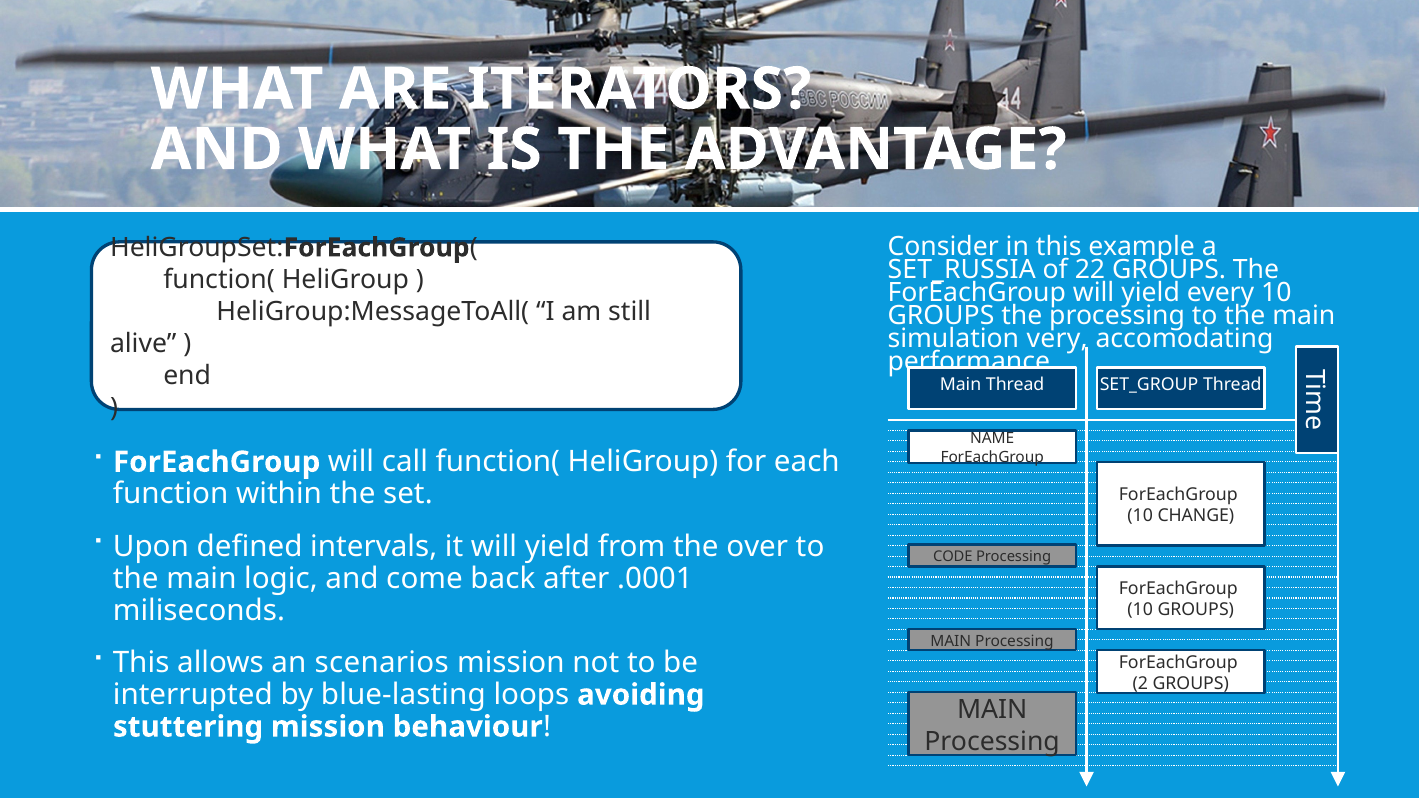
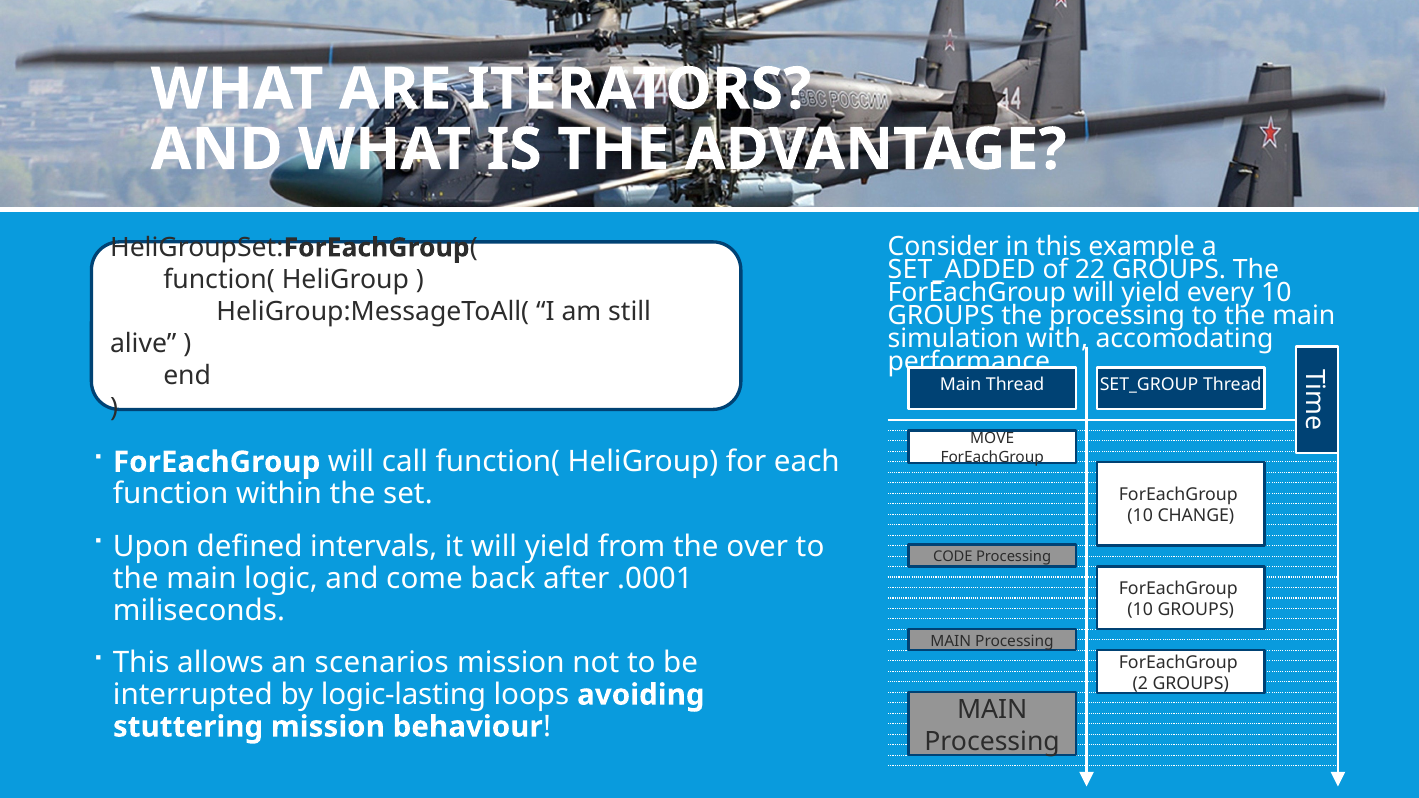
SET_RUSSIA: SET_RUSSIA -> SET_ADDED (962, 269)
very: very -> with (1057, 338)
NAME: NAME -> MOVE (992, 439)
blue-lasting: blue-lasting -> logic-lasting (404, 695)
